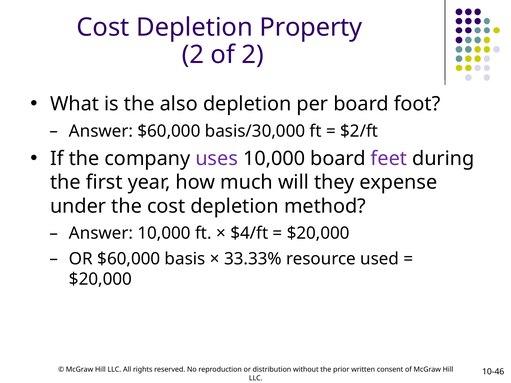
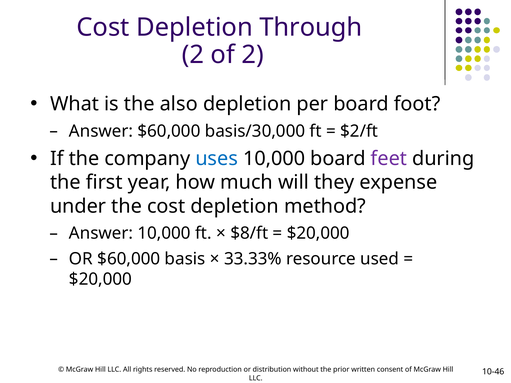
Property: Property -> Through (311, 27)
uses colour: purple -> blue (217, 159)
$4/ft: $4/ft -> $8/ft (249, 233)
